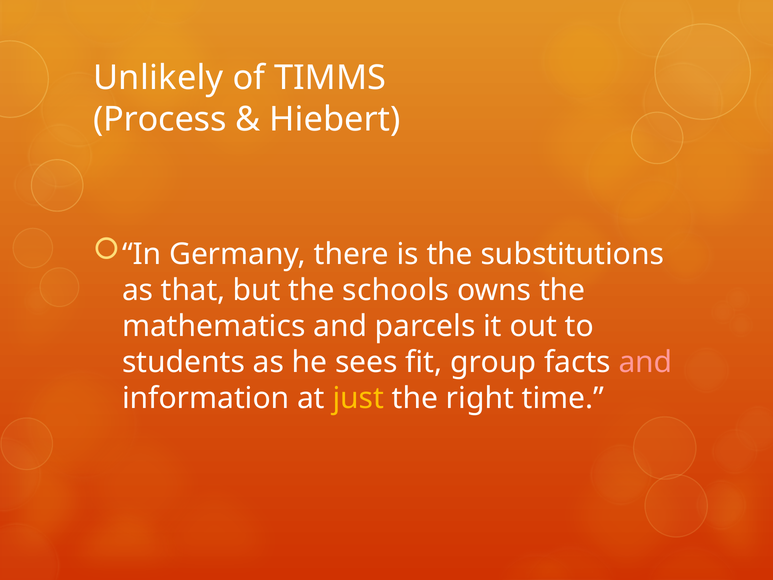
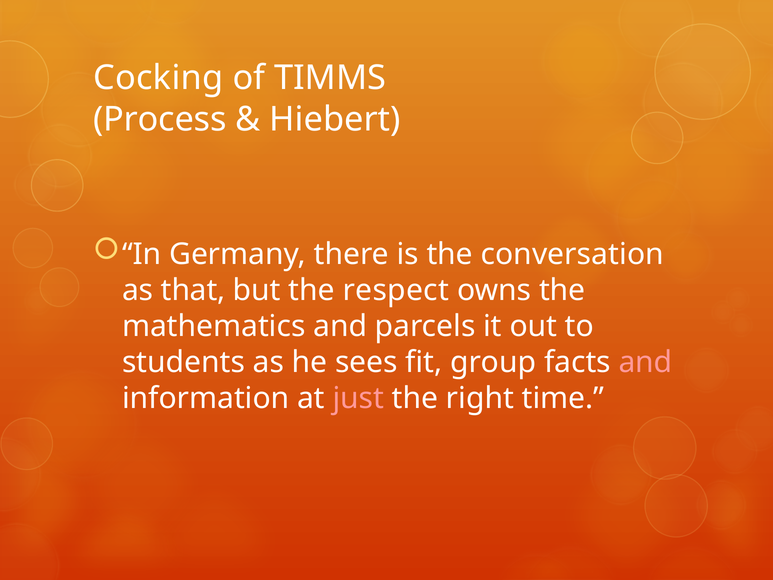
Unlikely: Unlikely -> Cocking (158, 78)
substitutions: substitutions -> conversation (572, 254)
schools: schools -> respect (396, 290)
just colour: yellow -> pink (358, 398)
